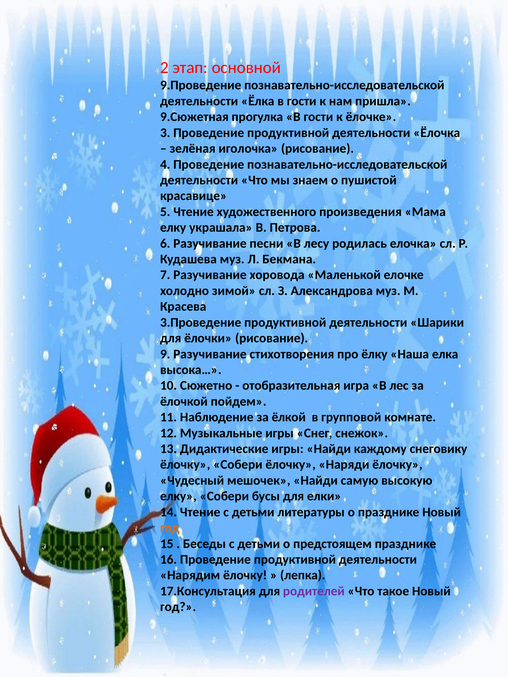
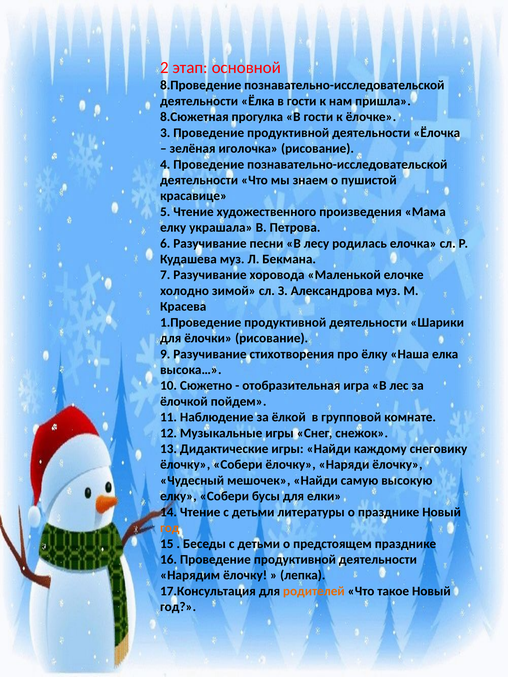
9.Проведение: 9.Проведение -> 8.Проведение (201, 85)
9.Сюжетная: 9.Сюжетная -> 8.Сюжетная (194, 117)
3.Проведение: 3.Проведение -> 1.Проведение (201, 323)
родителей colour: purple -> orange (314, 591)
